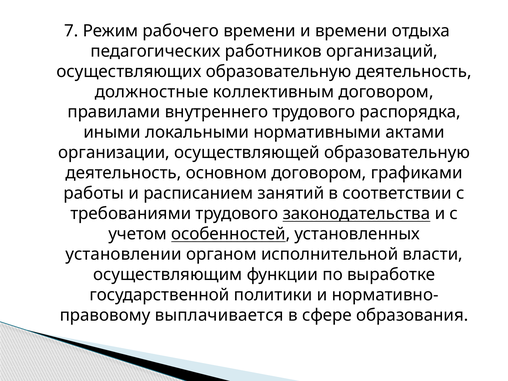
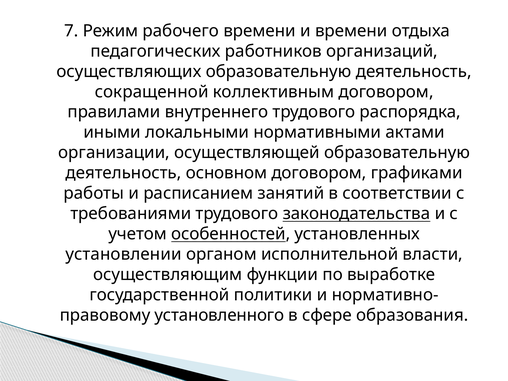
должностные: должностные -> сокращенной (152, 92)
выплачивается: выплачивается -> установленного (219, 315)
